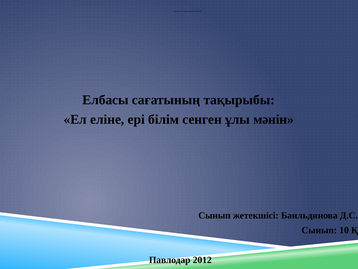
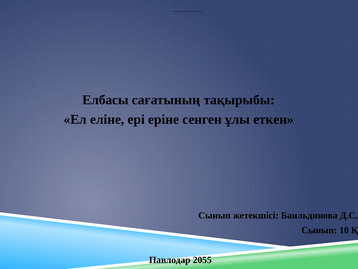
білім: білім -> еріне (164, 119)
мәнін: мәнін -> еткен (273, 119)
2012: 2012 -> 2055 (202, 260)
